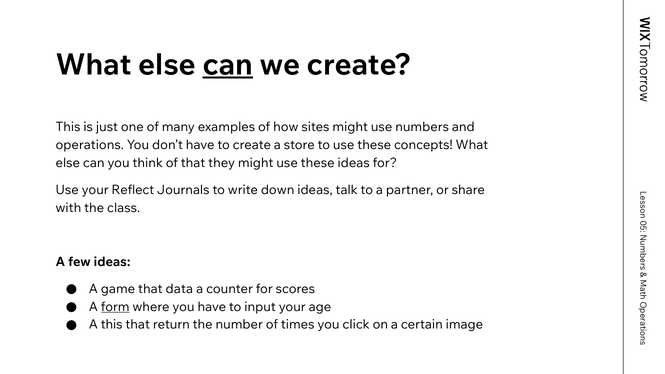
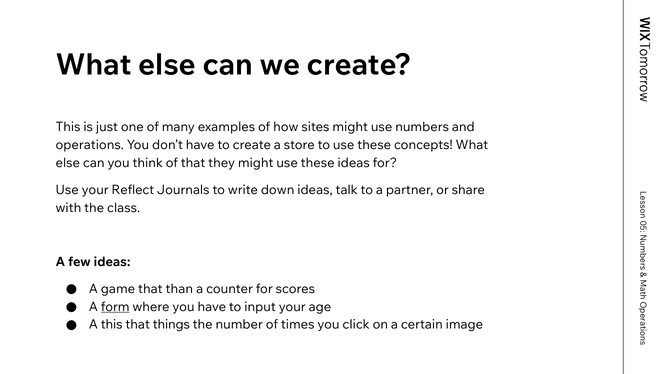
can underline: present -> none (228, 65)
data: data -> than (179, 289)
return: return -> things (171, 325)
